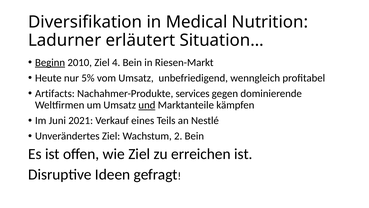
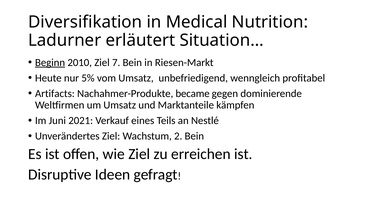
4: 4 -> 7 (116, 62)
services: services -> became (193, 93)
und underline: present -> none (147, 105)
